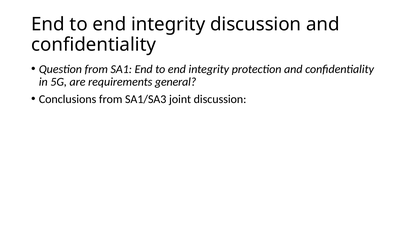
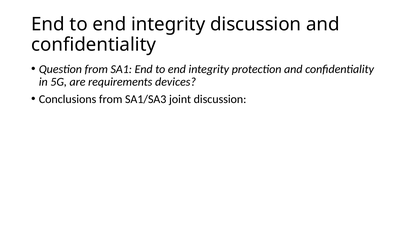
general: general -> devices (176, 82)
